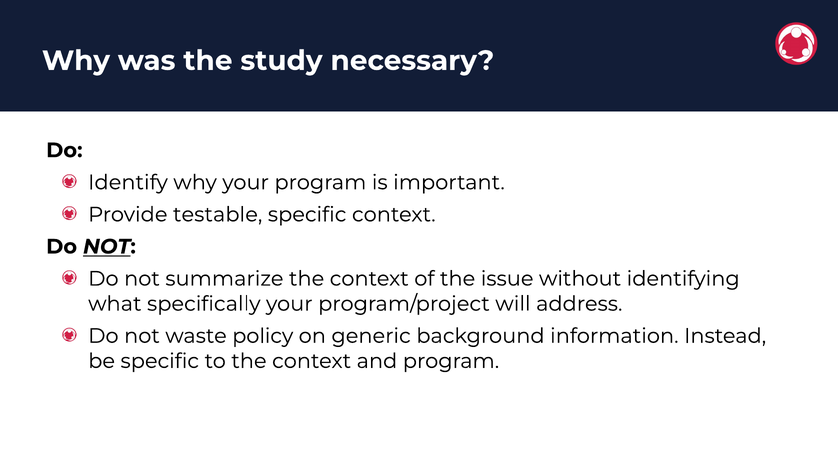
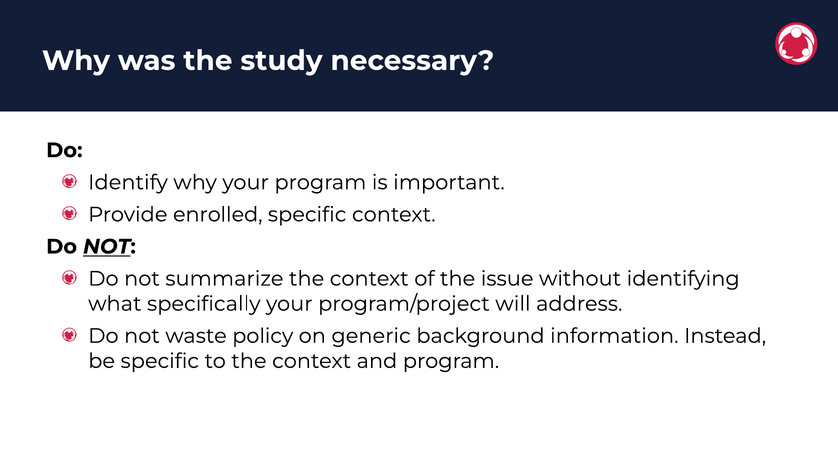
testable: testable -> enrolled (218, 215)
